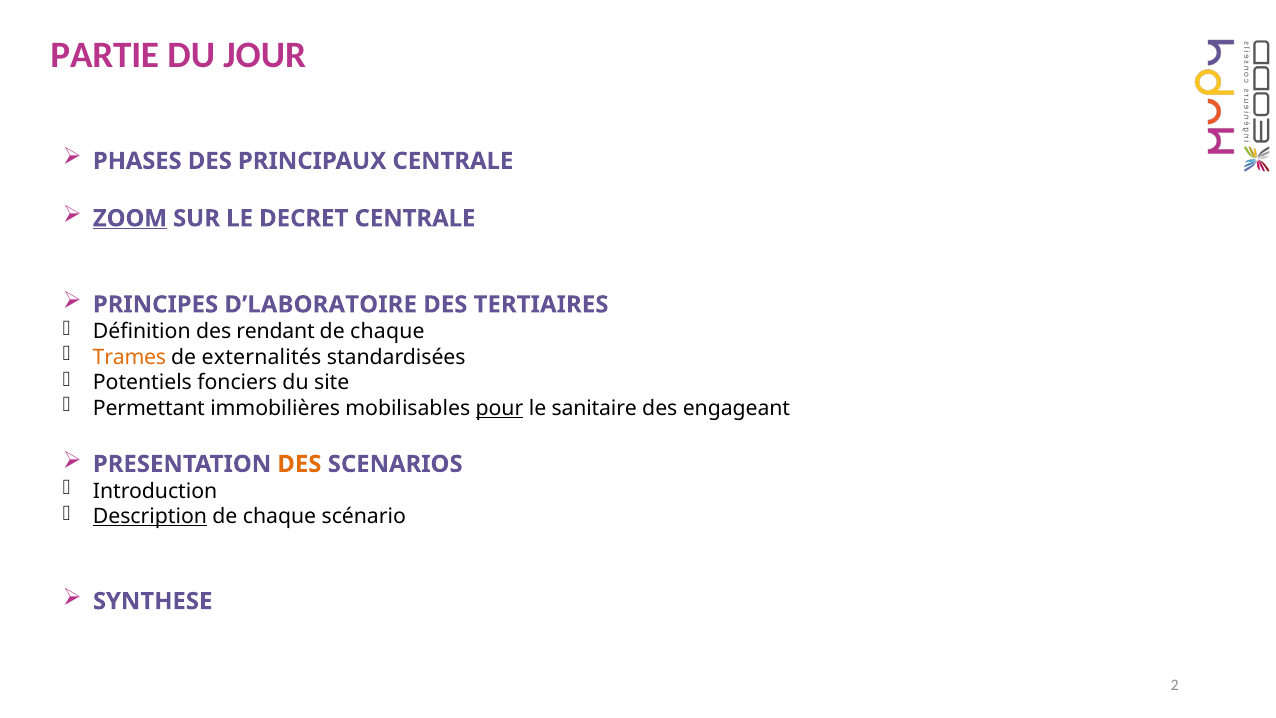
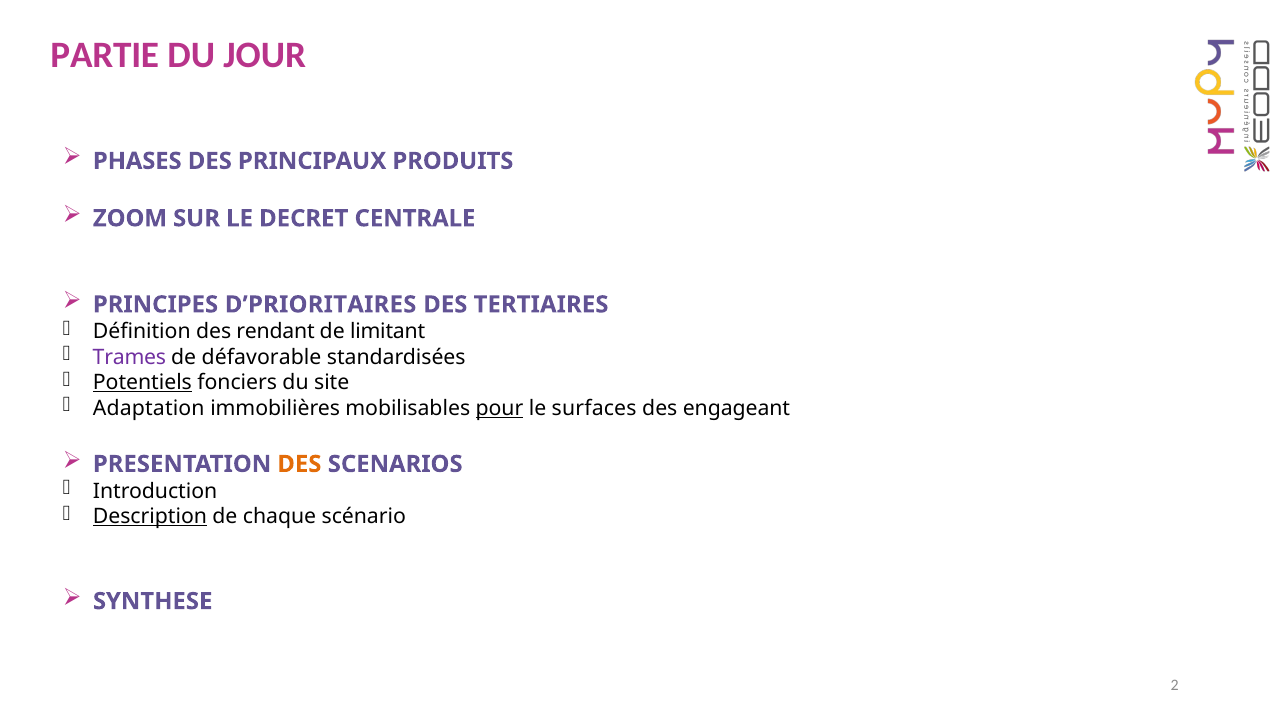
PRINCIPAUX CENTRALE: CENTRALE -> PRODUITS (453, 161)
ZOOM underline: present -> none (130, 218)
D’LABORATOIRE: D’LABORATOIRE -> D’PRIORITAIRES (321, 304)
chaque: chaque -> limitant (388, 331)
Trames colour: orange -> purple (129, 357)
externalités: externalités -> défavorable (262, 357)
Potentiels underline: none -> present (142, 382)
Permettant: Permettant -> Adaptation (149, 408)
sanitaire: sanitaire -> surfaces (594, 408)
